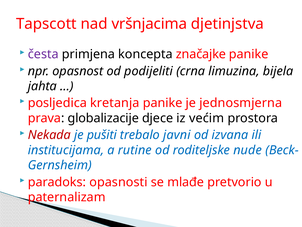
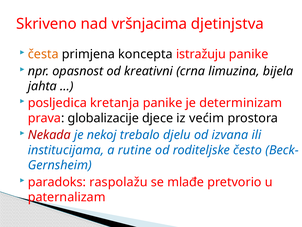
Tapscott: Tapscott -> Skriveno (46, 24)
česta colour: purple -> orange (43, 54)
značajke: značajke -> istražuju (201, 54)
podijeliti: podijeliti -> kreativni (149, 71)
jednosmjerna: jednosmjerna -> determinizam (241, 103)
pušiti: pušiti -> nekoj (102, 135)
javni: javni -> djelu (177, 135)
nude: nude -> često (248, 150)
opasnosti: opasnosti -> raspolažu (118, 182)
